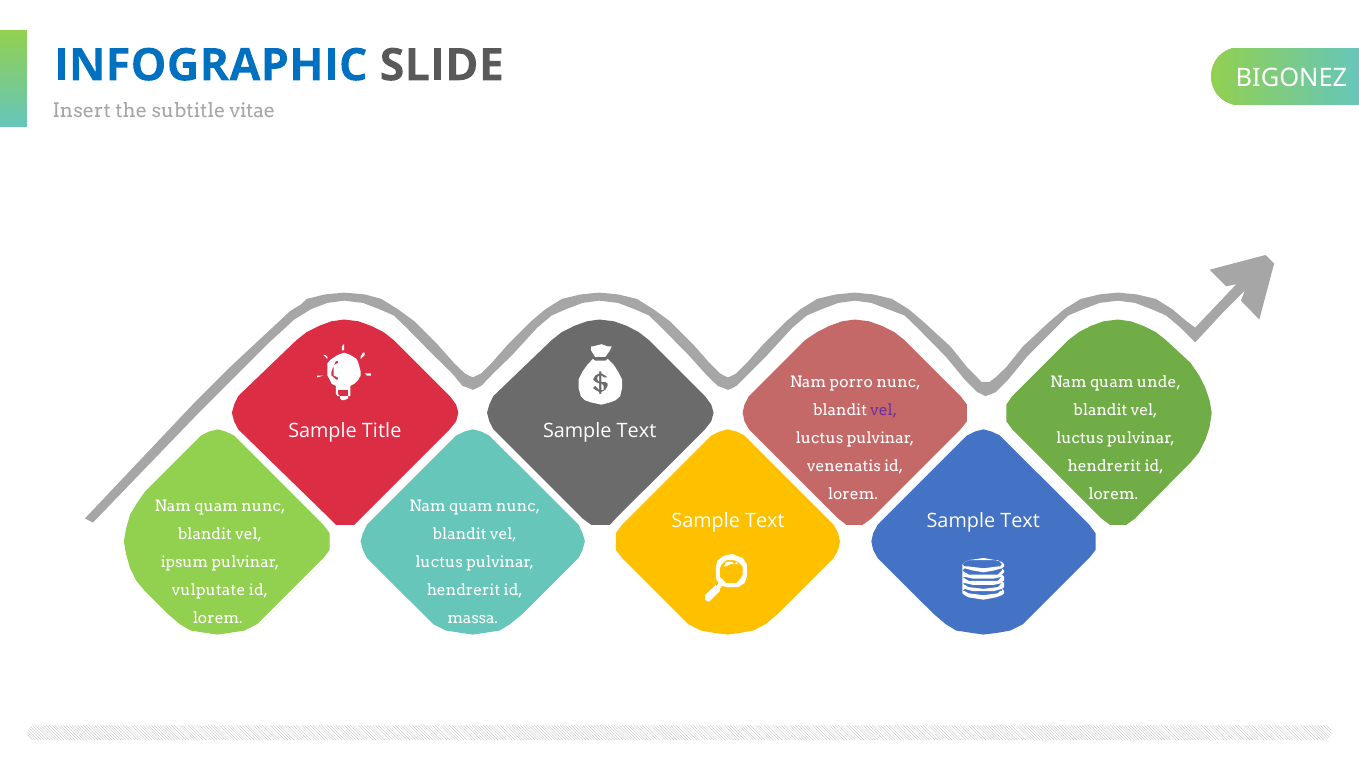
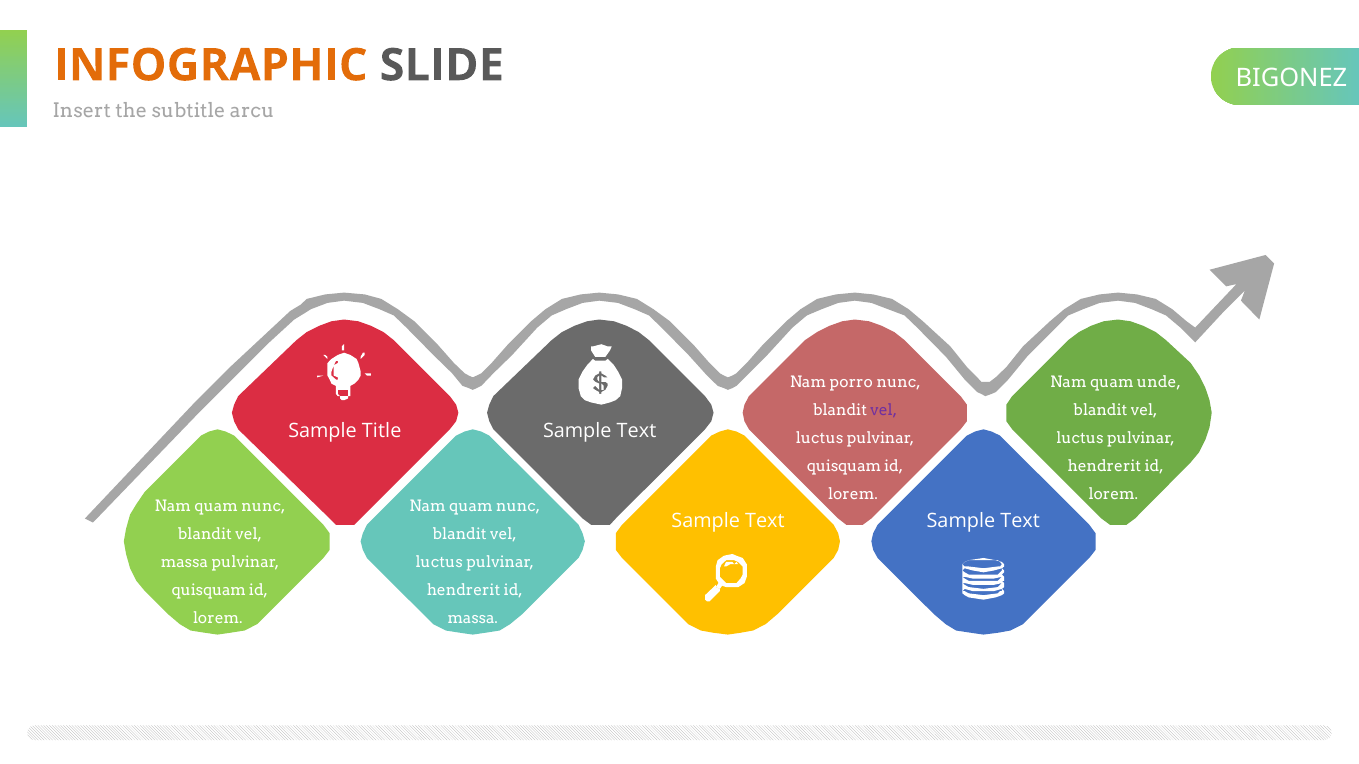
INFOGRAPHIC colour: blue -> orange (211, 65)
vitae: vitae -> arcu (252, 111)
venenatis: venenatis -> quisquam (844, 467)
ipsum: ipsum -> massa (184, 563)
vulputate: vulputate -> quisquam (209, 591)
